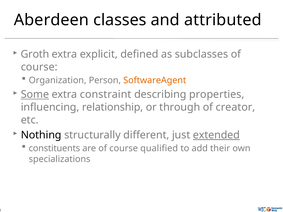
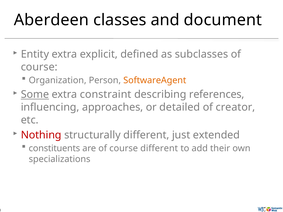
attributed: attributed -> document (223, 20)
Groth: Groth -> Entity (35, 54)
properties: properties -> references (217, 95)
relationship: relationship -> approaches (113, 107)
through: through -> detailed (180, 107)
Nothing colour: black -> red (41, 135)
extended underline: present -> none (216, 135)
course qualified: qualified -> different (159, 148)
